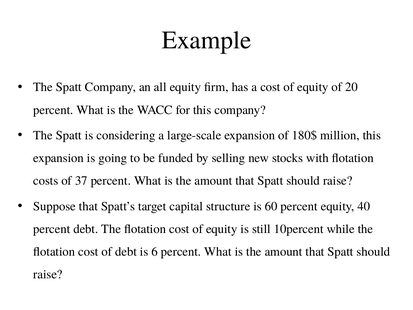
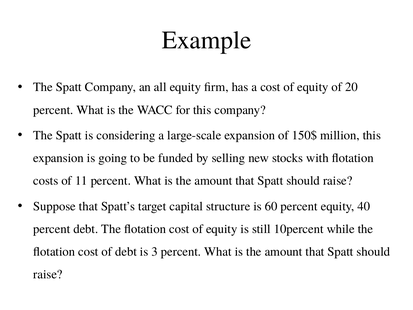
180$: 180$ -> 150$ (304, 135)
37: 37 -> 11 (81, 181)
6: 6 -> 3 (155, 251)
